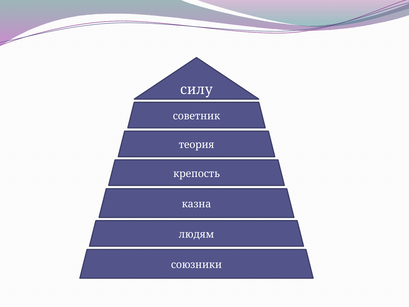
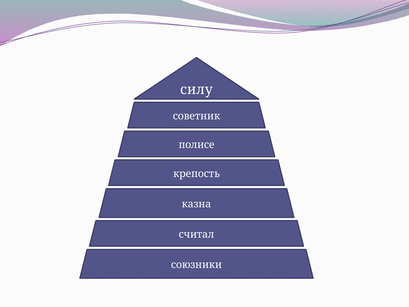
теория: теория -> полисе (197, 145)
людям: людям -> считал (197, 234)
